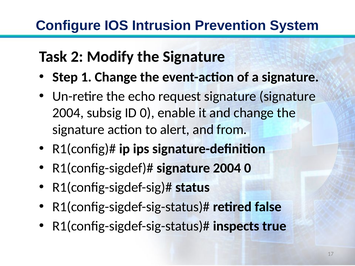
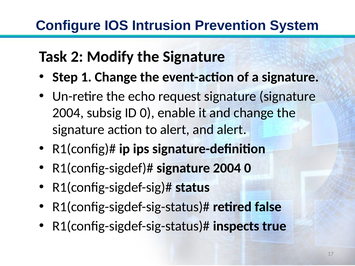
and from: from -> alert (232, 130)
